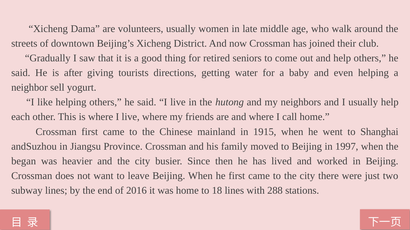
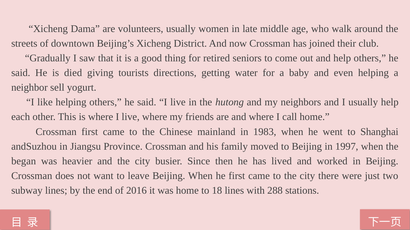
after: after -> died (73, 73)
1915: 1915 -> 1983 (265, 132)
